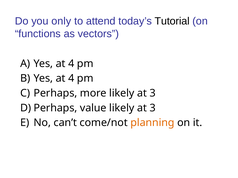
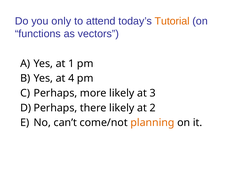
Tutorial colour: black -> orange (172, 21)
4: 4 -> 1 (71, 64)
value: value -> there (93, 108)
3: 3 -> 2 (153, 108)
